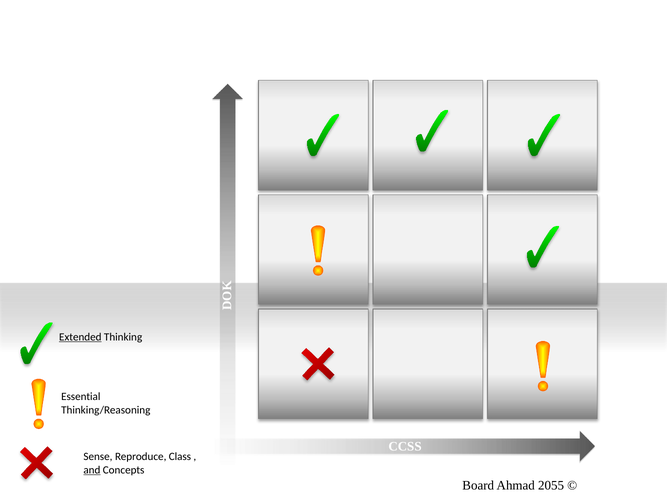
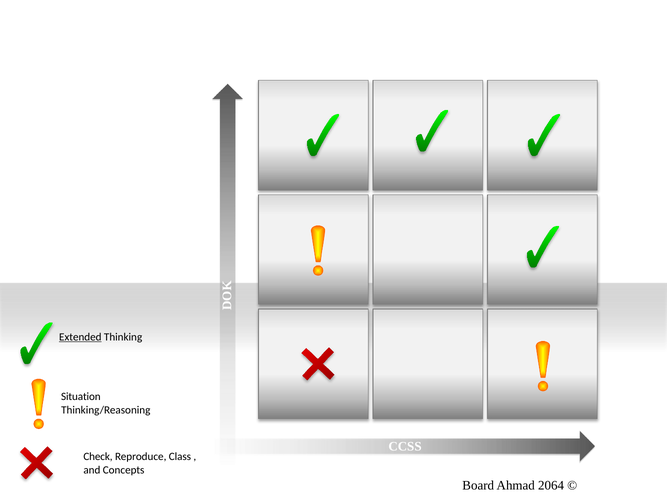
Essential: Essential -> Situation (81, 397)
Sense: Sense -> Check (98, 457)
and underline: present -> none (92, 470)
2055: 2055 -> 2064 (551, 486)
